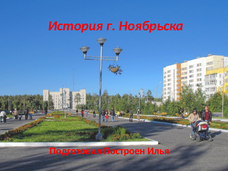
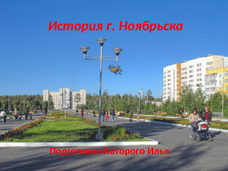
Построен: Построен -> Которого (124, 151)
